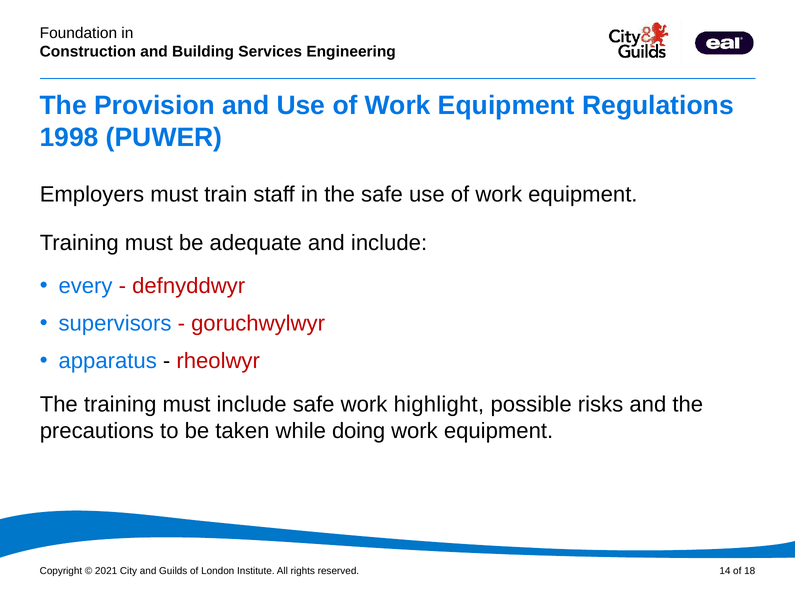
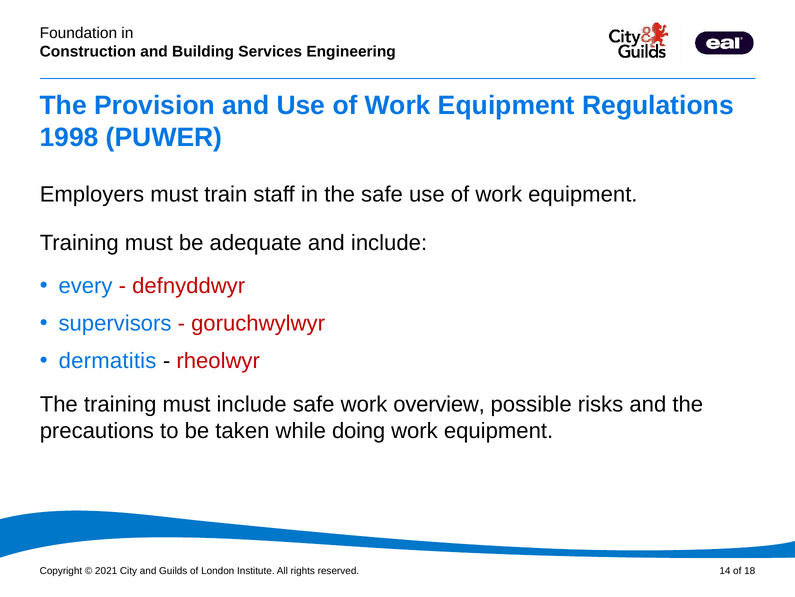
apparatus: apparatus -> dermatitis (108, 361)
highlight: highlight -> overview (439, 404)
